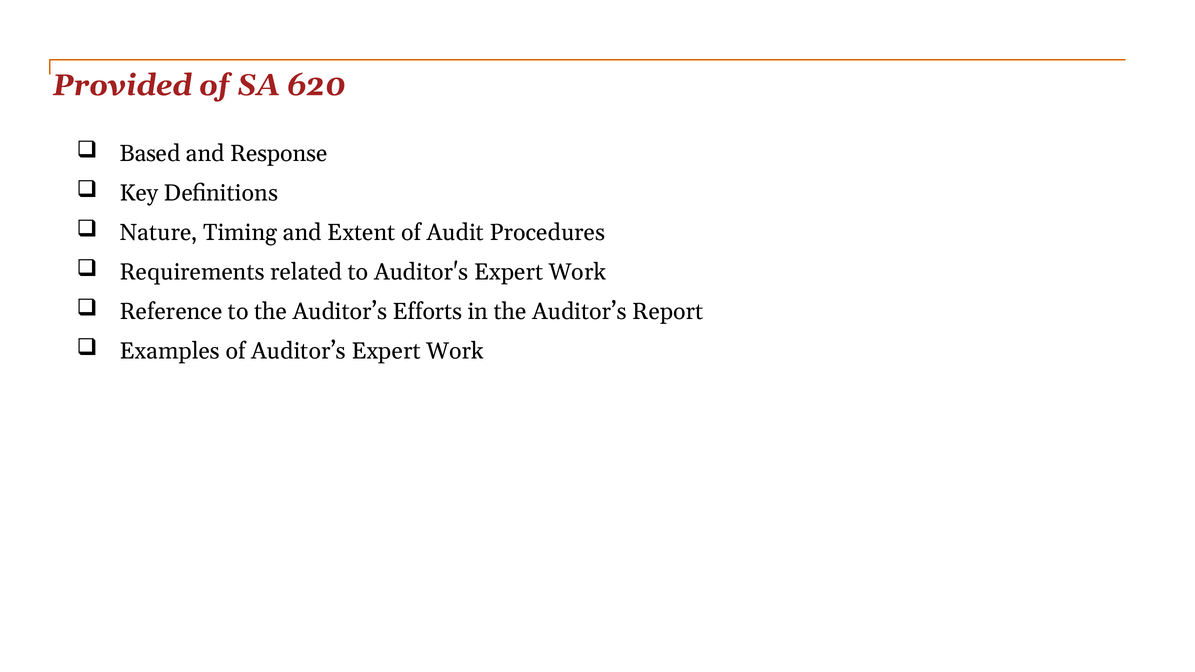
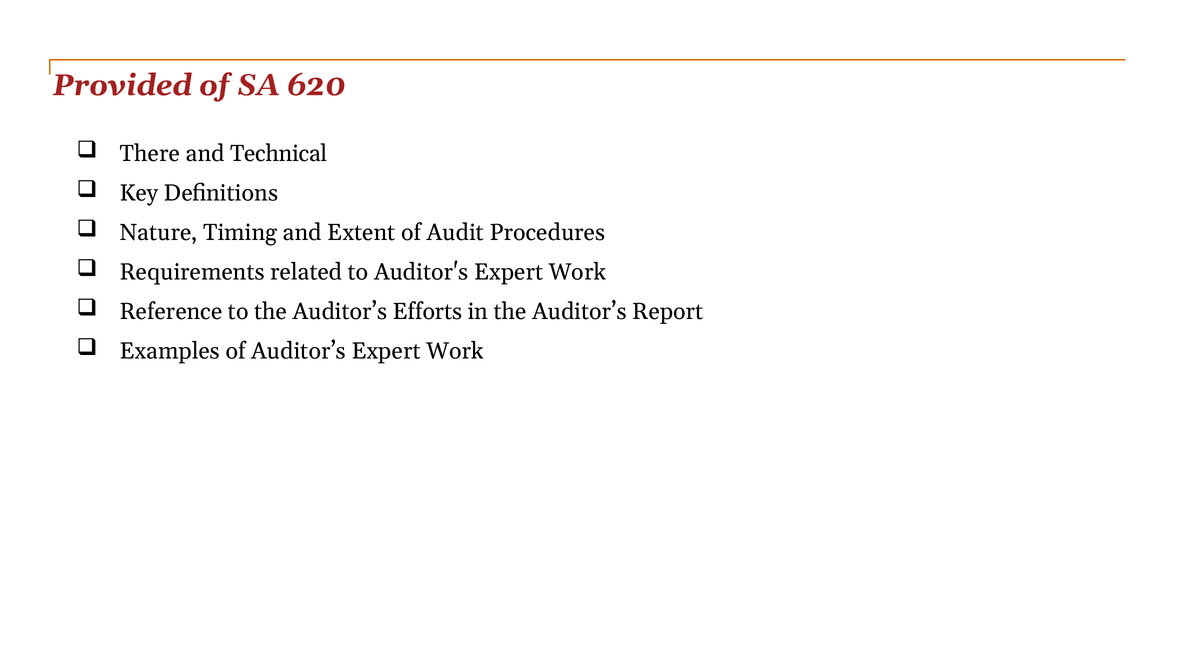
Based: Based -> There (150, 154)
Response: Response -> Technical (279, 154)
